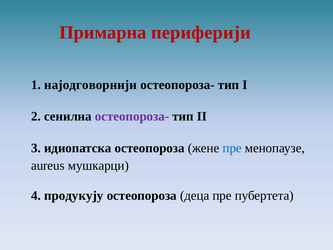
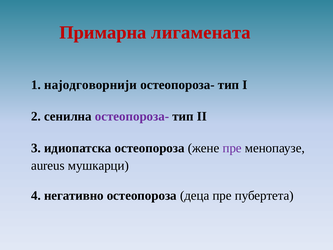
периферији: периферији -> лигамената (201, 32)
пре colour: blue -> purple (232, 148)
продукују: продукују -> негативно (74, 195)
